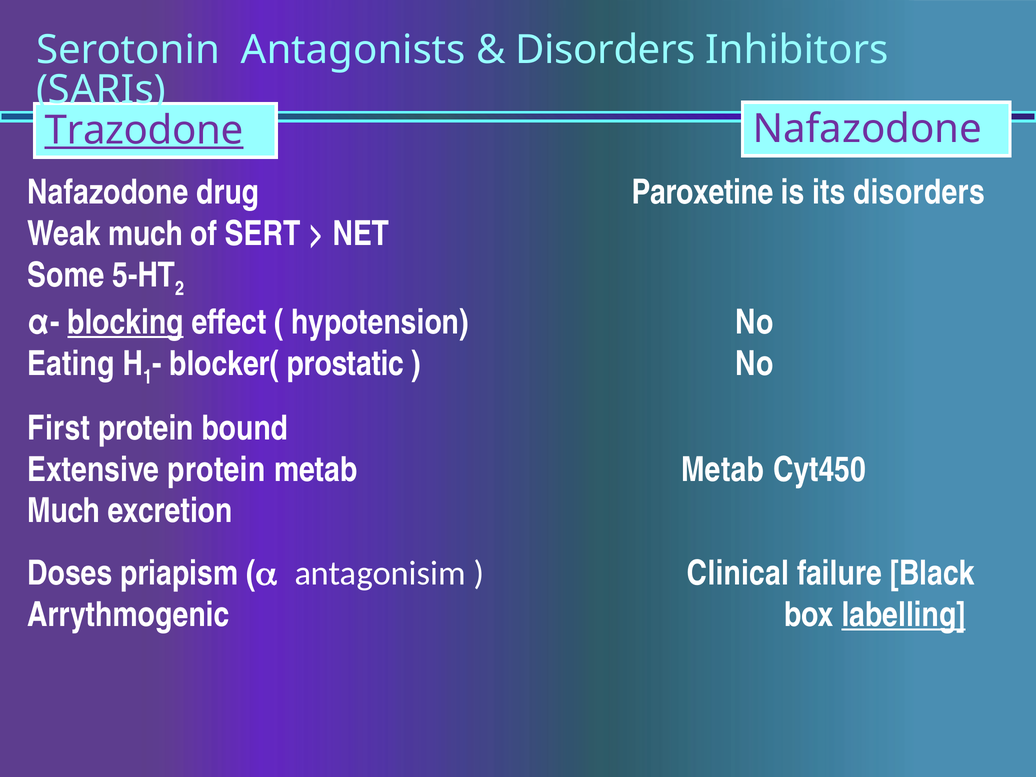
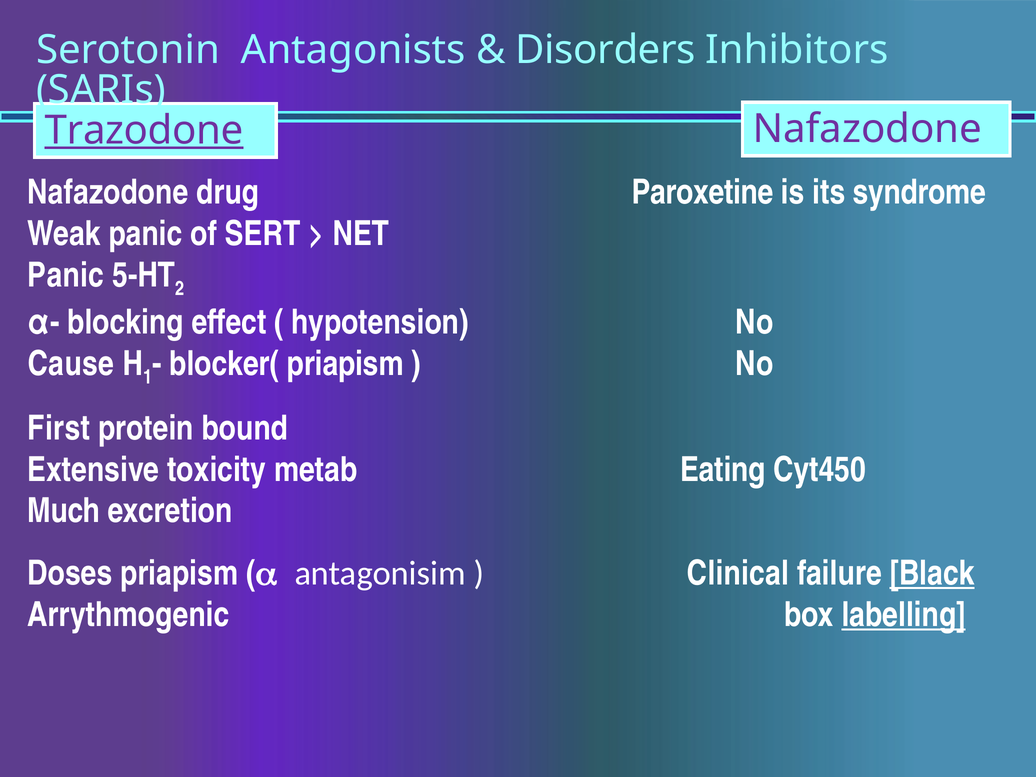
its disorders: disorders -> syndrome (919, 192)
Weak much: much -> panic (145, 234)
Some: Some -> Panic (66, 275)
blocking underline: present -> none (125, 322)
Eating: Eating -> Cause (71, 364)
blocker( prostatic: prostatic -> priapism (345, 364)
Extensive protein: protein -> toxicity (217, 470)
metab Metab: Metab -> Eating (723, 470)
Black underline: none -> present (932, 573)
